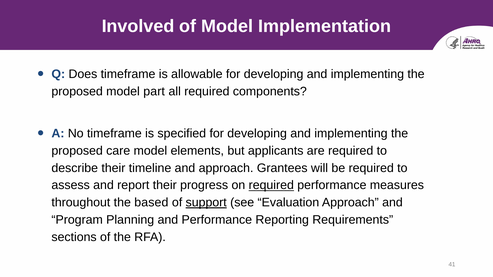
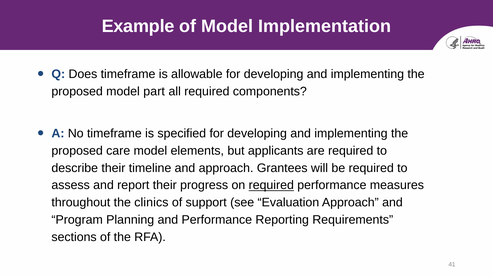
Involved: Involved -> Example (138, 26)
based: based -> clinics (151, 203)
support underline: present -> none (206, 203)
